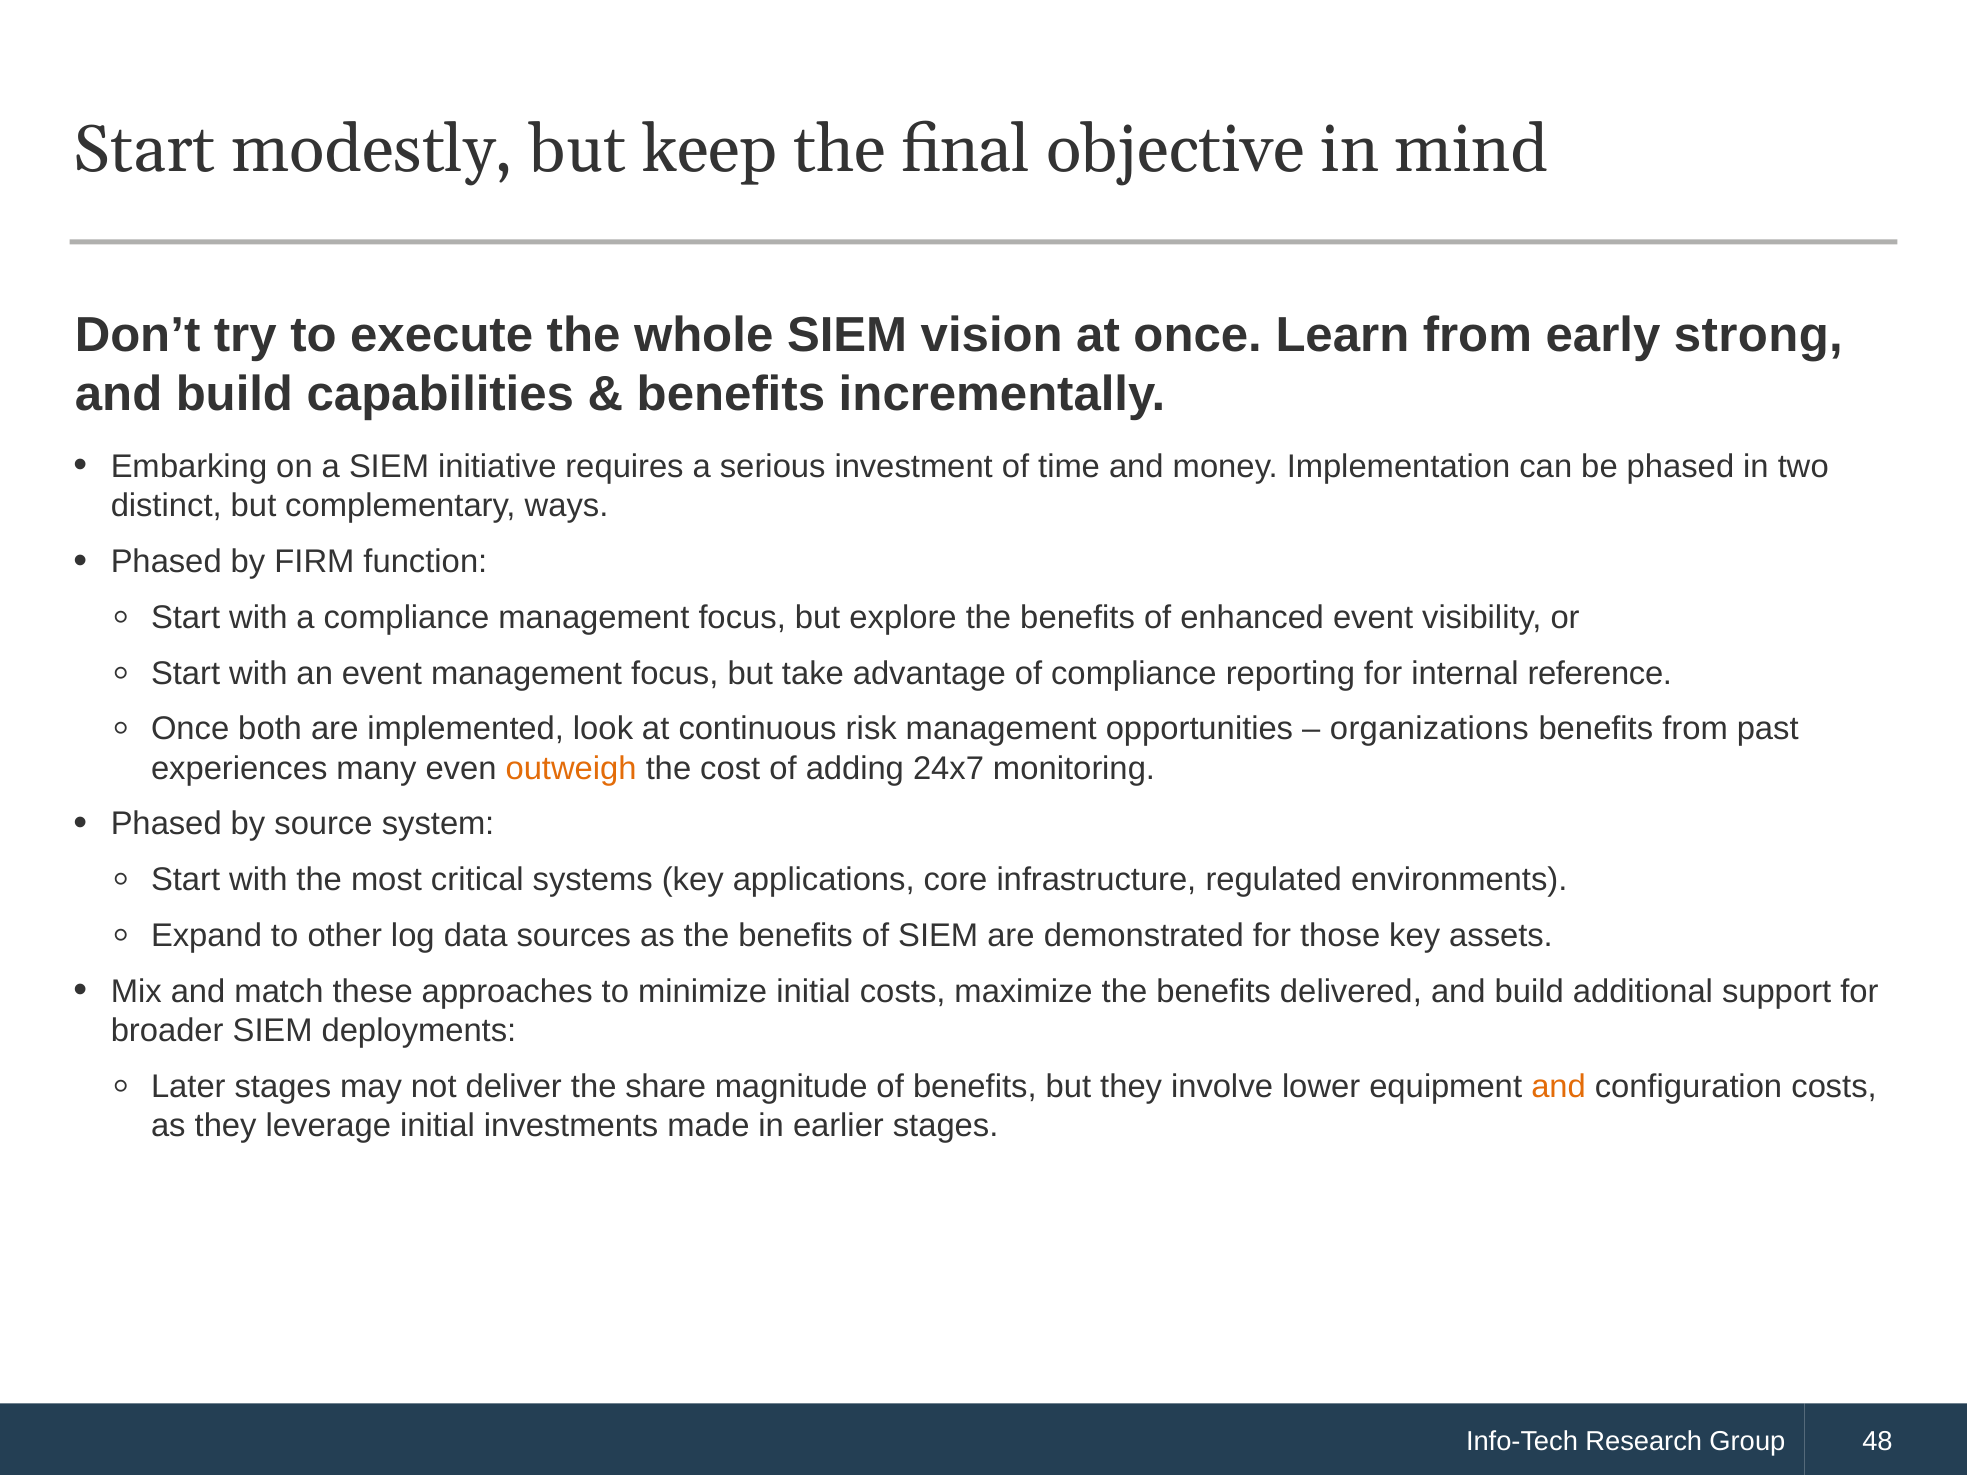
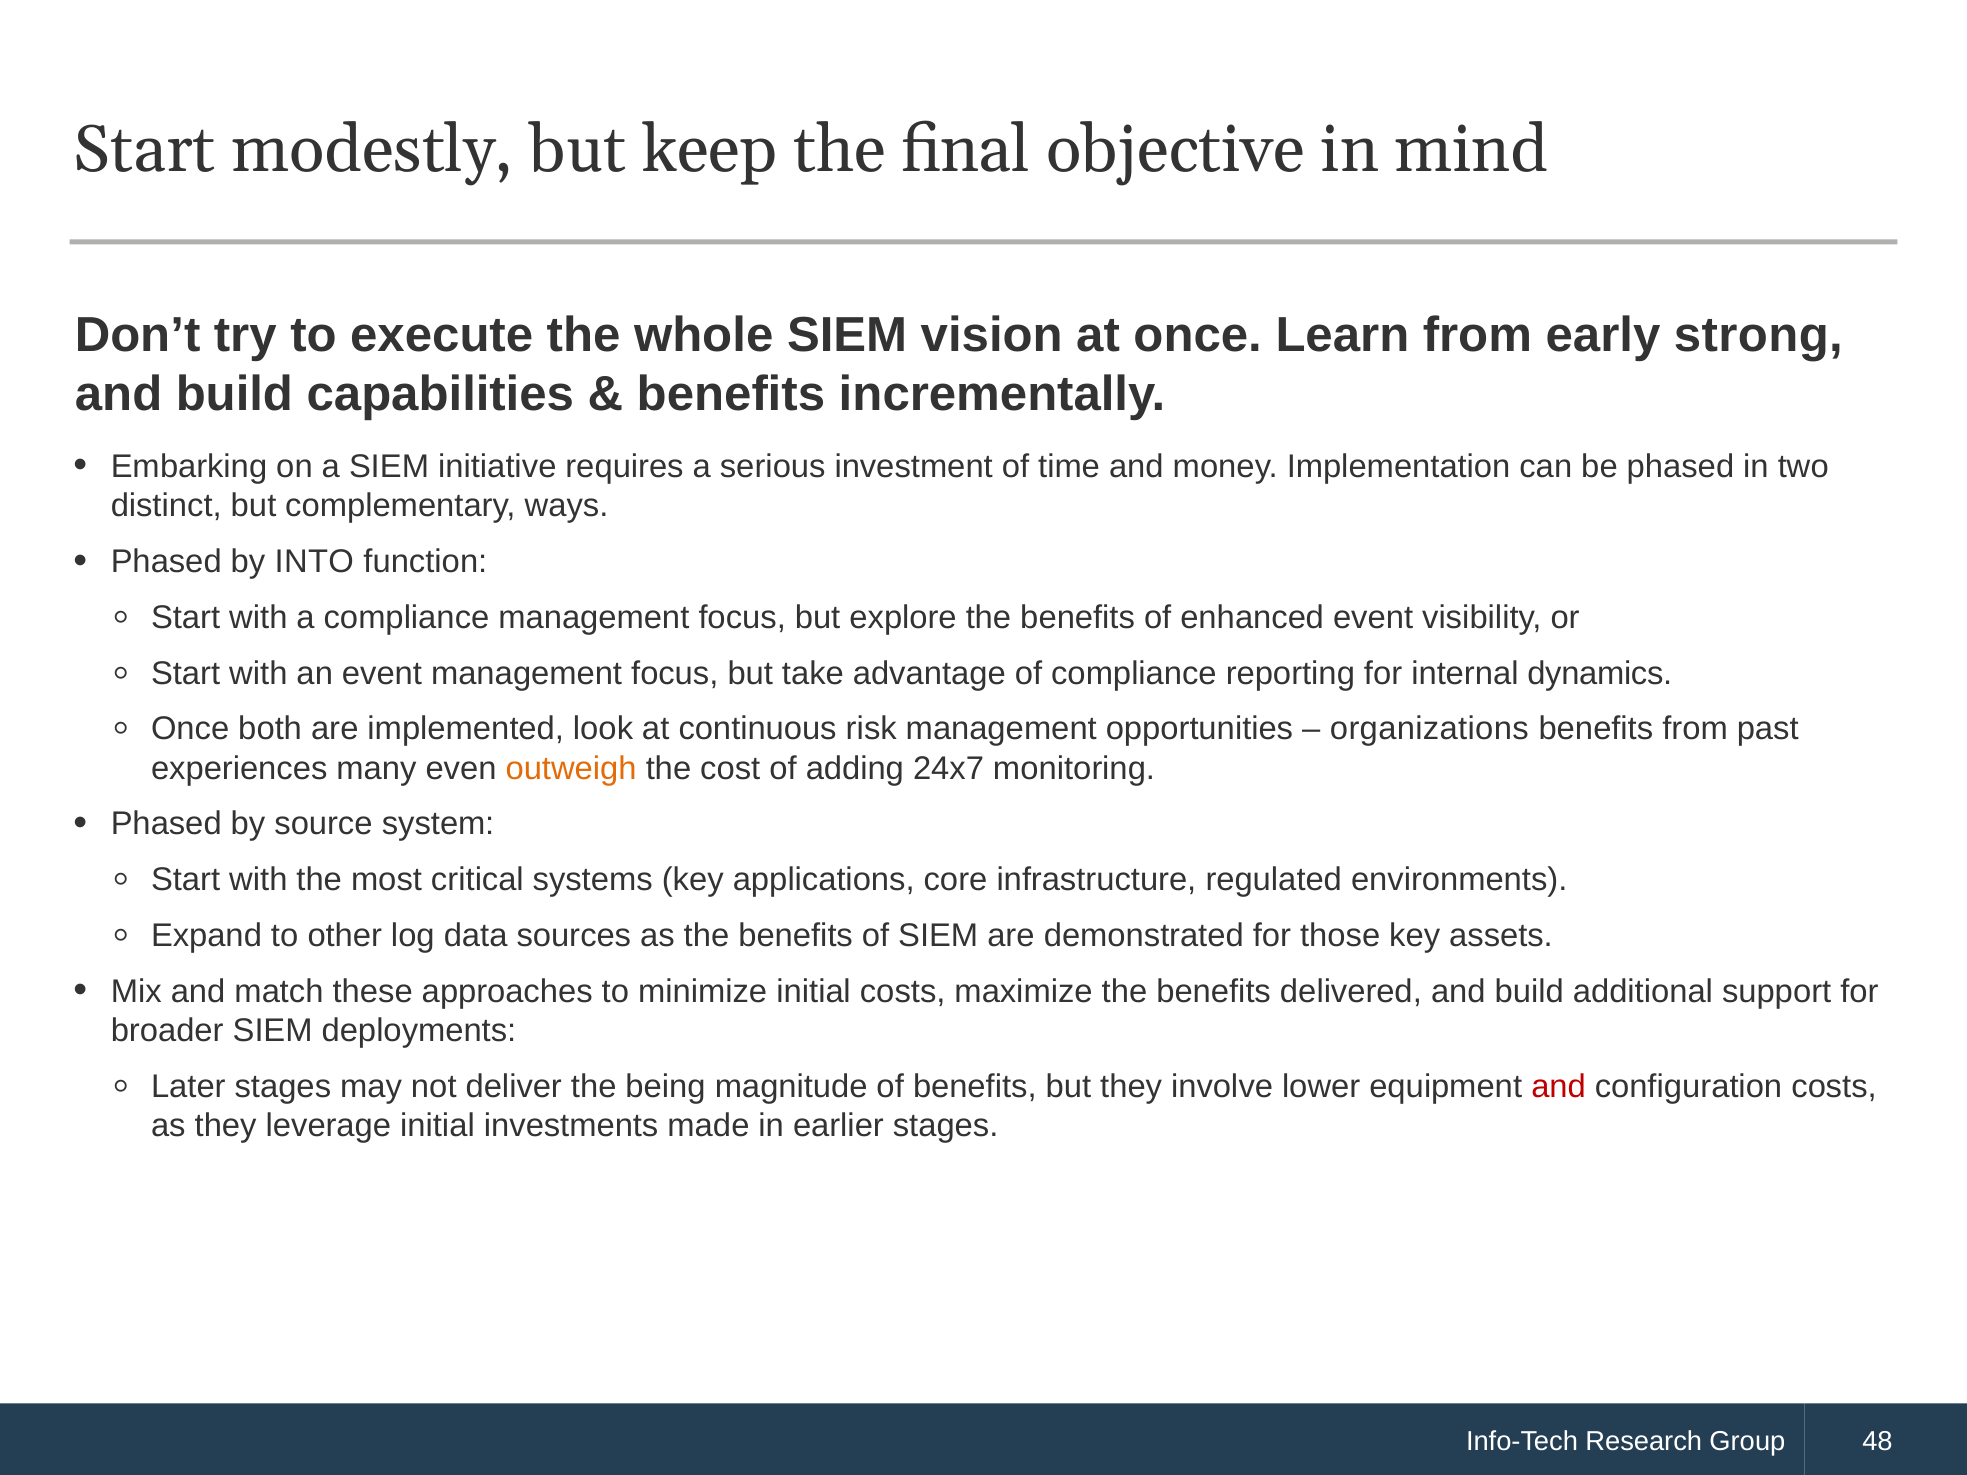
FIRM: FIRM -> INTO (314, 562)
reference: reference -> dynamics (1600, 673)
share: share -> being (666, 1087)
and colour: orange -> red (1559, 1087)
